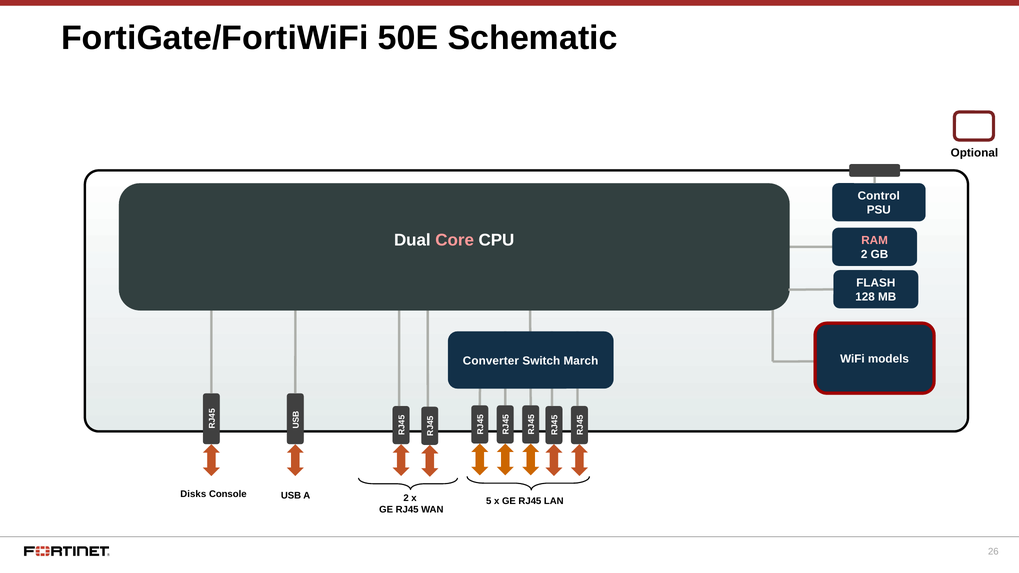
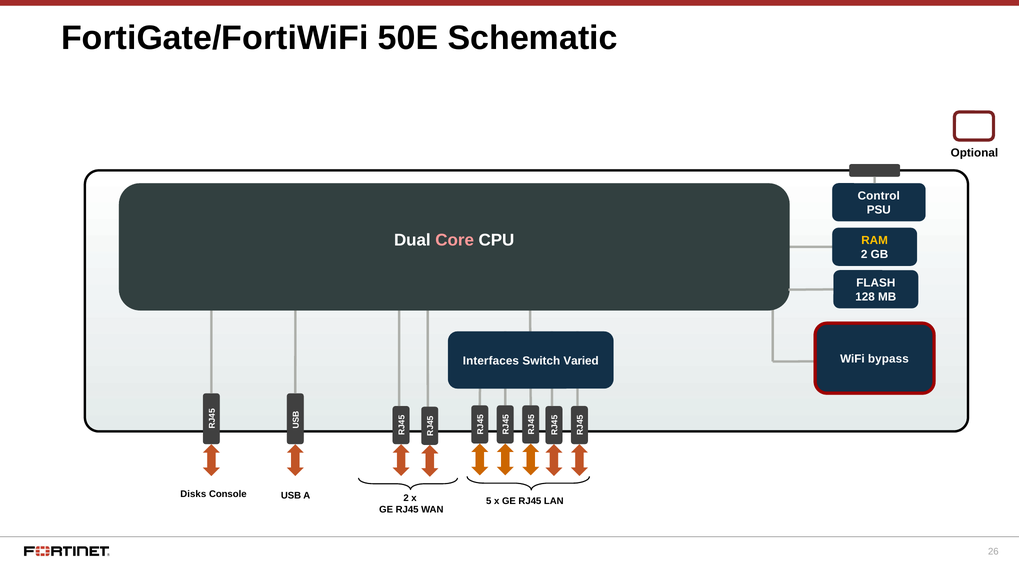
RAM colour: pink -> yellow (875, 241)
models: models -> bypass (888, 359)
Converter: Converter -> Interfaces (491, 361)
March: March -> Varied (581, 361)
